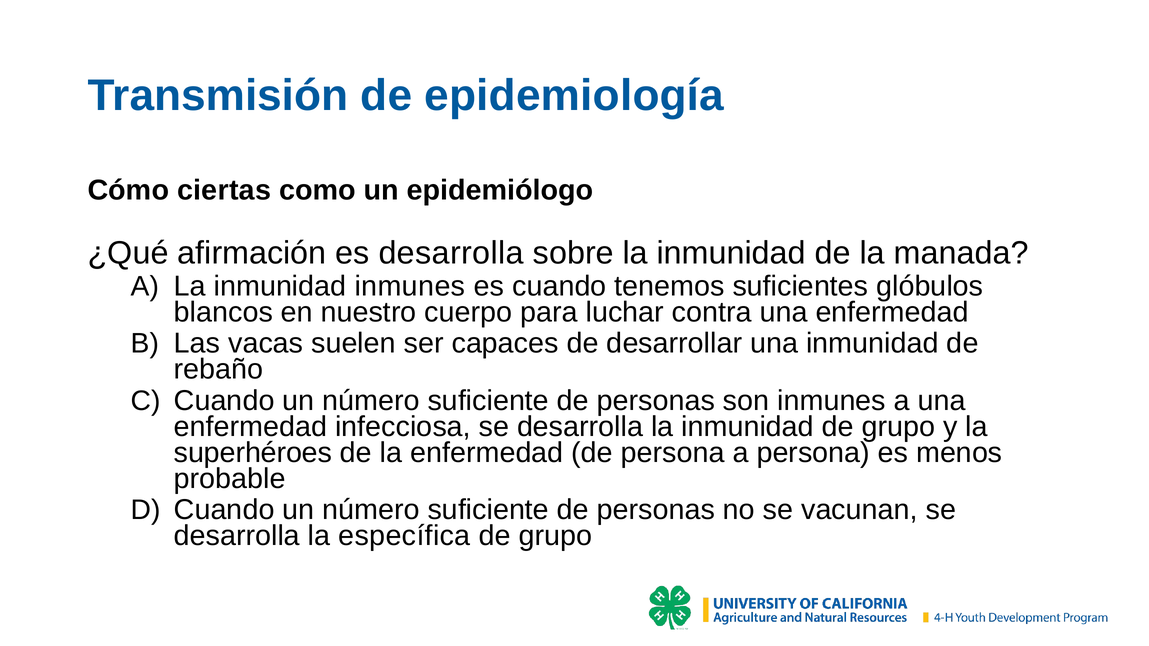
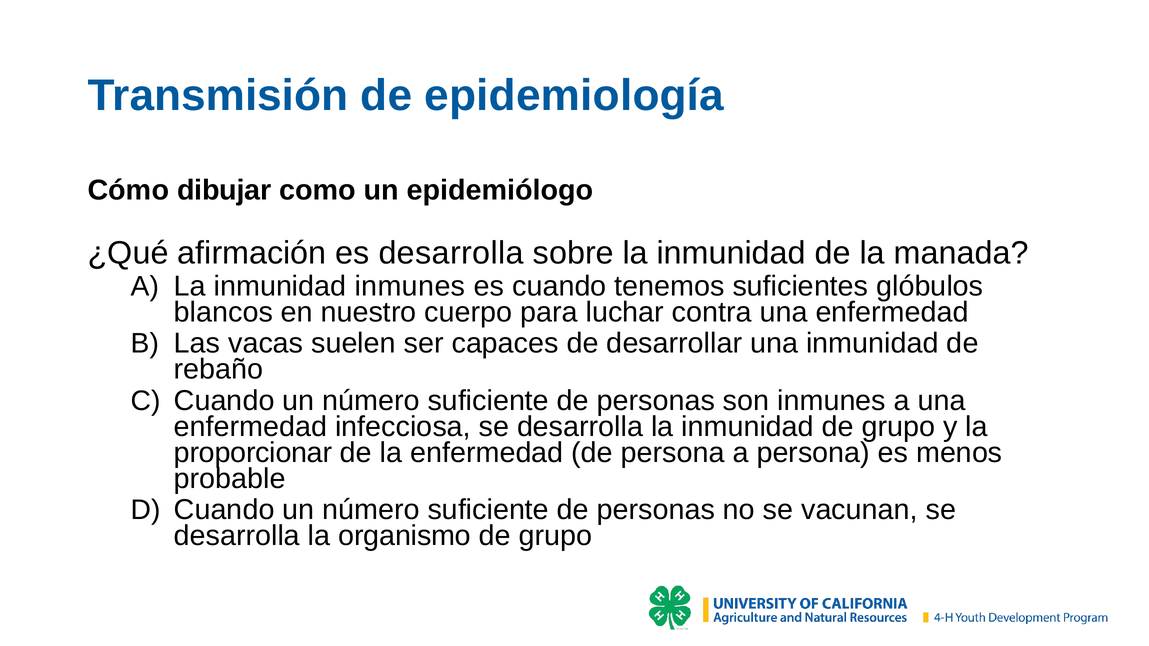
ciertas: ciertas -> dibujar (224, 190)
superhéroes: superhéroes -> proporcionar (253, 453)
específica: específica -> organismo (405, 536)
